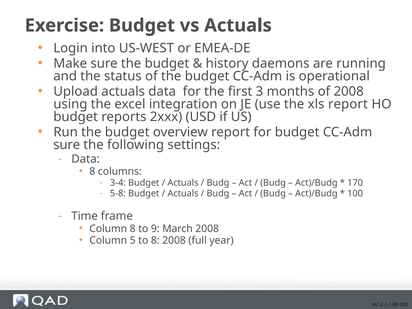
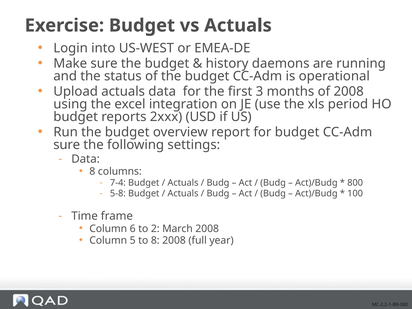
xls report: report -> period (348, 104)
3-4: 3-4 -> 7-4 (118, 183)
170: 170 -> 800 (355, 183)
Column 8: 8 -> 6 (133, 229)
9: 9 -> 2 (155, 229)
